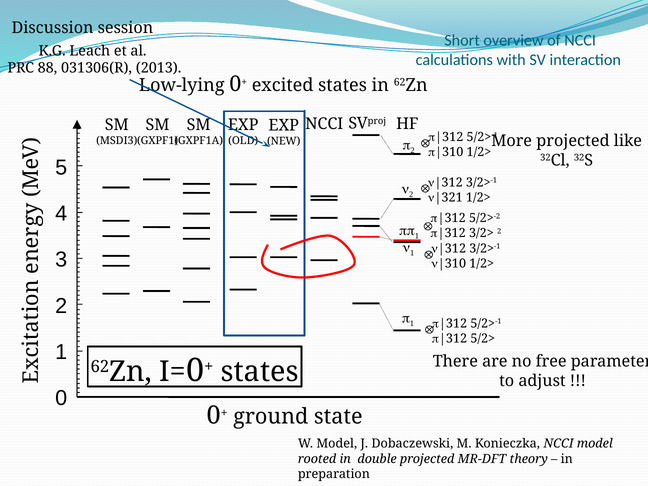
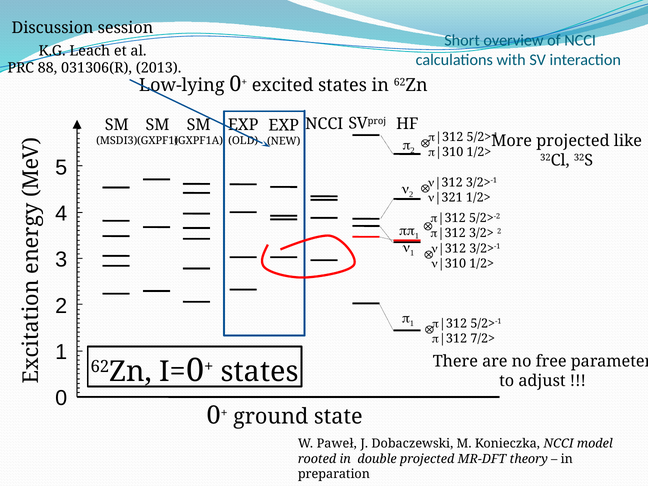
5/2>: 5/2> -> 7/2> (483, 339)
W Model: Model -> Paweł (337, 444)
